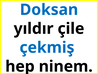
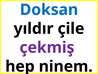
çekmiş colour: blue -> purple (47, 47)
